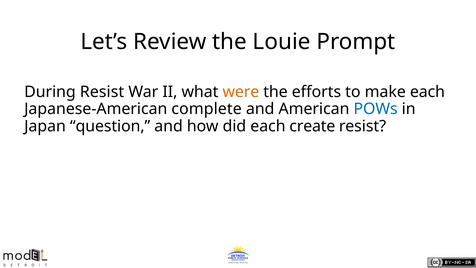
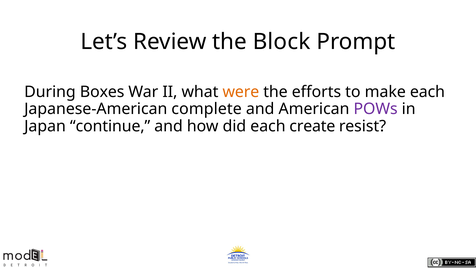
Louie: Louie -> Block (282, 42)
During Resist: Resist -> Boxes (102, 92)
POWs colour: blue -> purple (376, 109)
question: question -> continue (110, 126)
